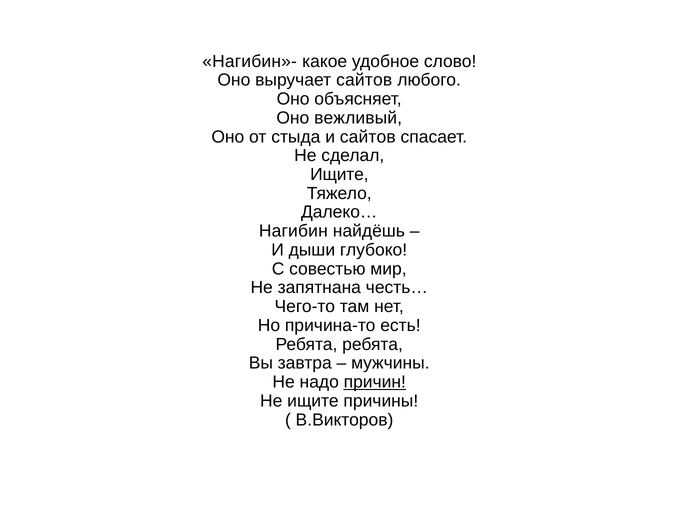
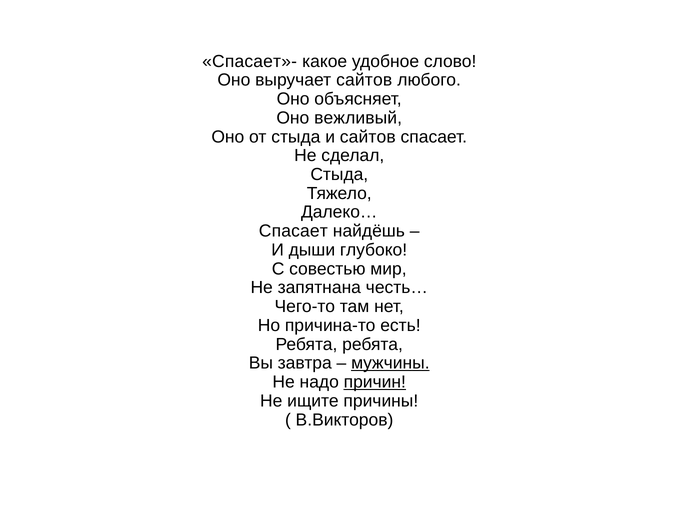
Нагибин»-: Нагибин»- -> Спасает»- (250, 61)
Ищите: Ищите -> Стыда (339, 175)
Нагибин: Нагибин -> Спасает (293, 231)
мужчины underline: none -> present (390, 363)
